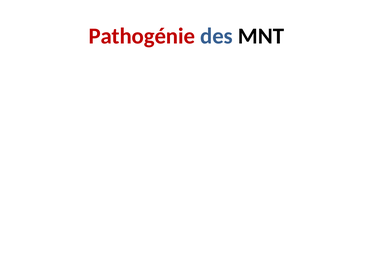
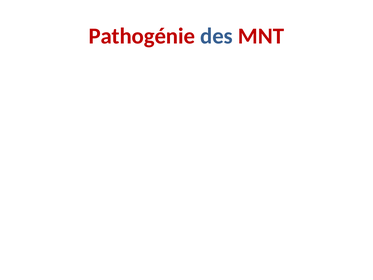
MNT colour: black -> red (261, 36)
